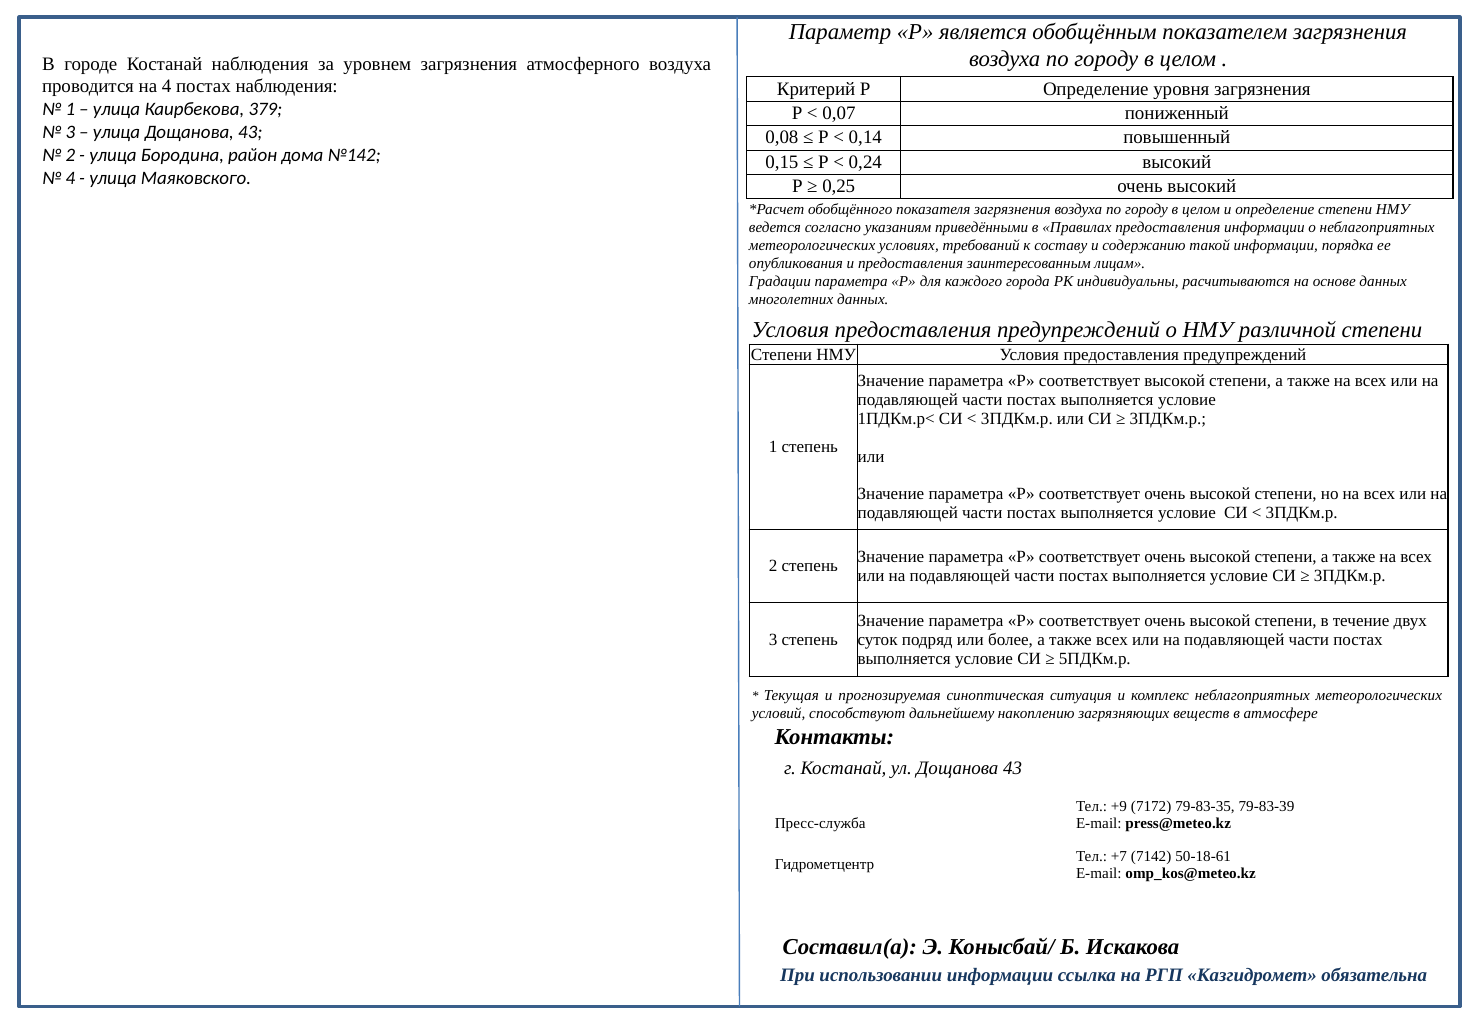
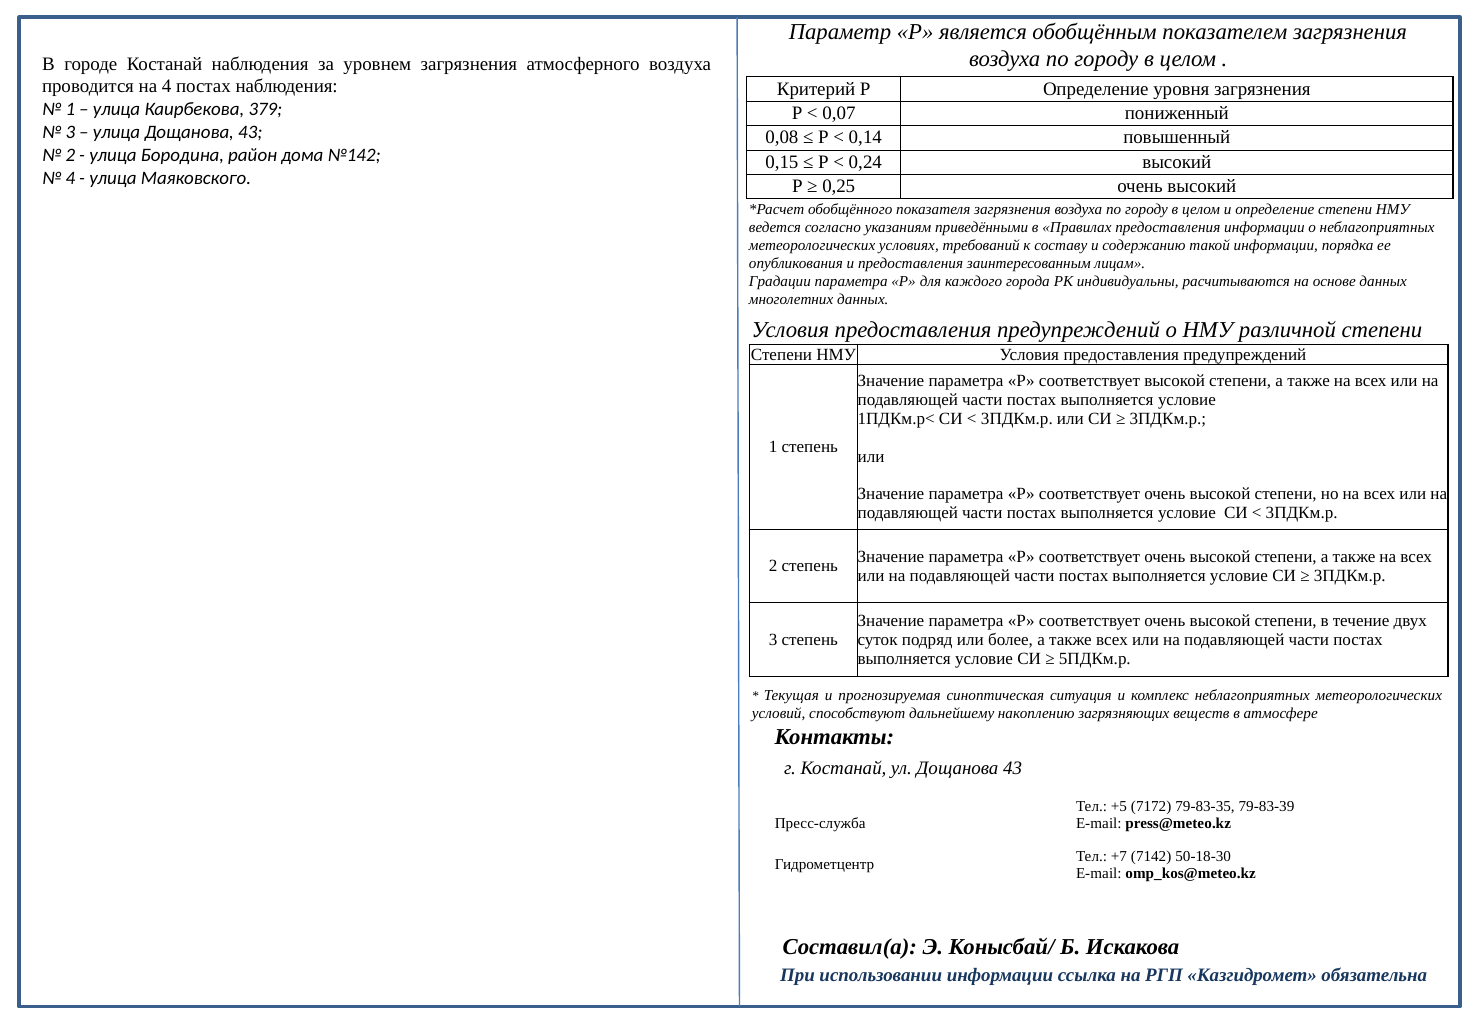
+9: +9 -> +5 (1119, 806)
50-18-61: 50-18-61 -> 50-18-30 (1203, 856)
